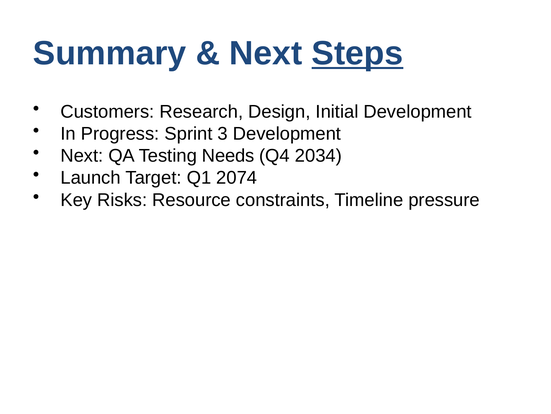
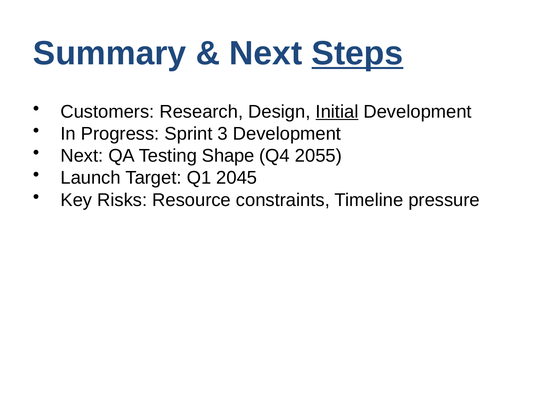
Initial underline: none -> present (337, 111)
Needs: Needs -> Shape (228, 156)
2034: 2034 -> 2055 (318, 156)
2074: 2074 -> 2045 (237, 178)
